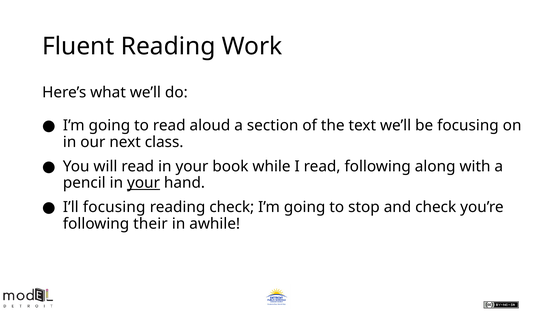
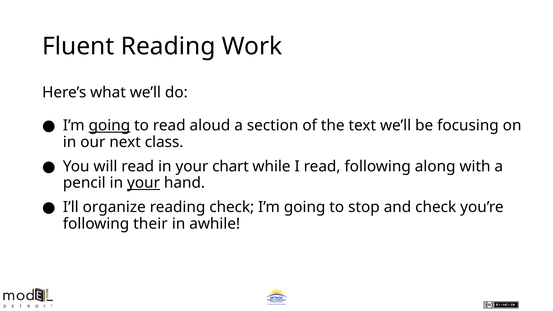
going underline: none -> present (109, 126)
book: book -> chart (231, 166)
I’ll focusing: focusing -> organize (114, 207)
